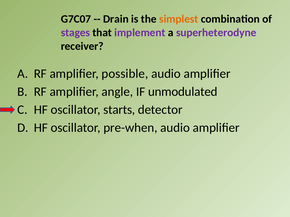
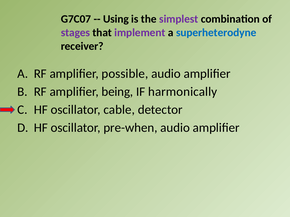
Drain: Drain -> Using (116, 19)
simplest colour: orange -> purple (179, 19)
superheterodyne colour: purple -> blue (216, 33)
angle: angle -> being (117, 92)
unmodulated: unmodulated -> harmonically (183, 92)
starts: starts -> cable (119, 110)
